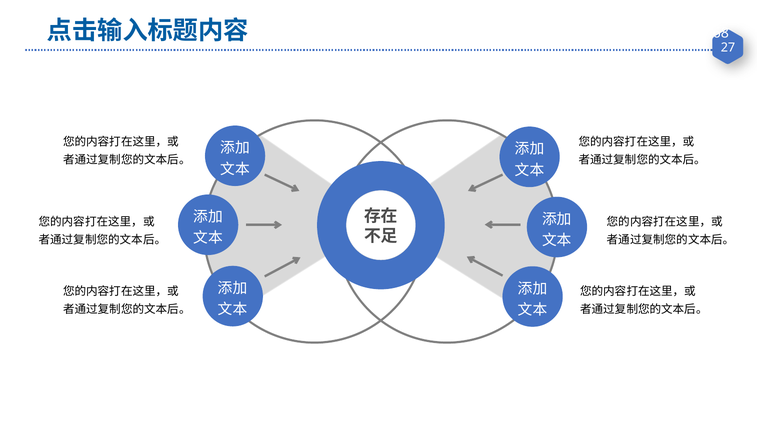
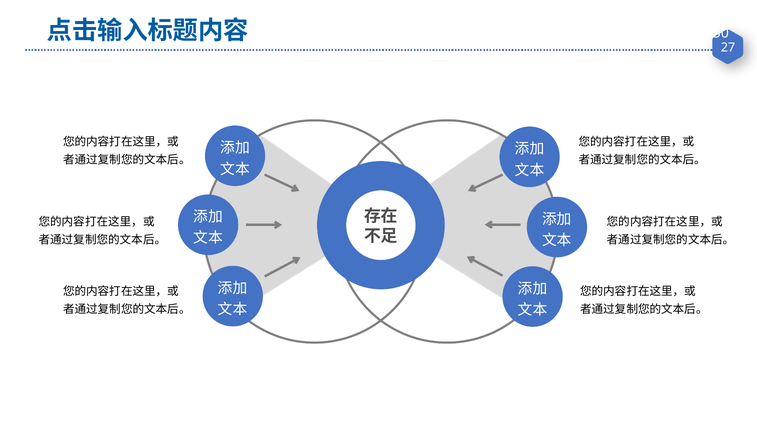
68: 68 -> 50 (721, 33)
